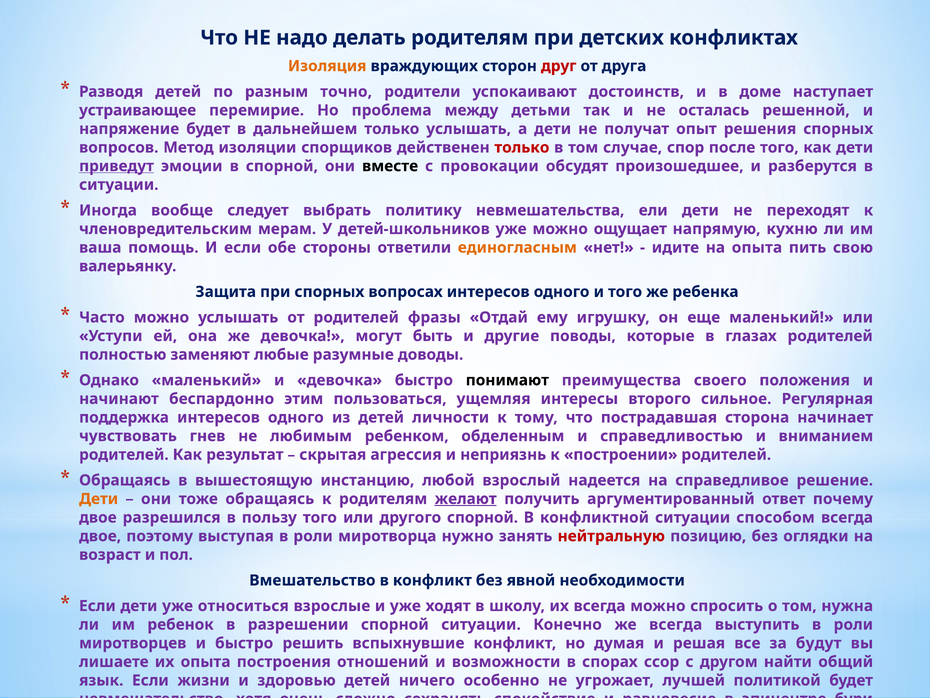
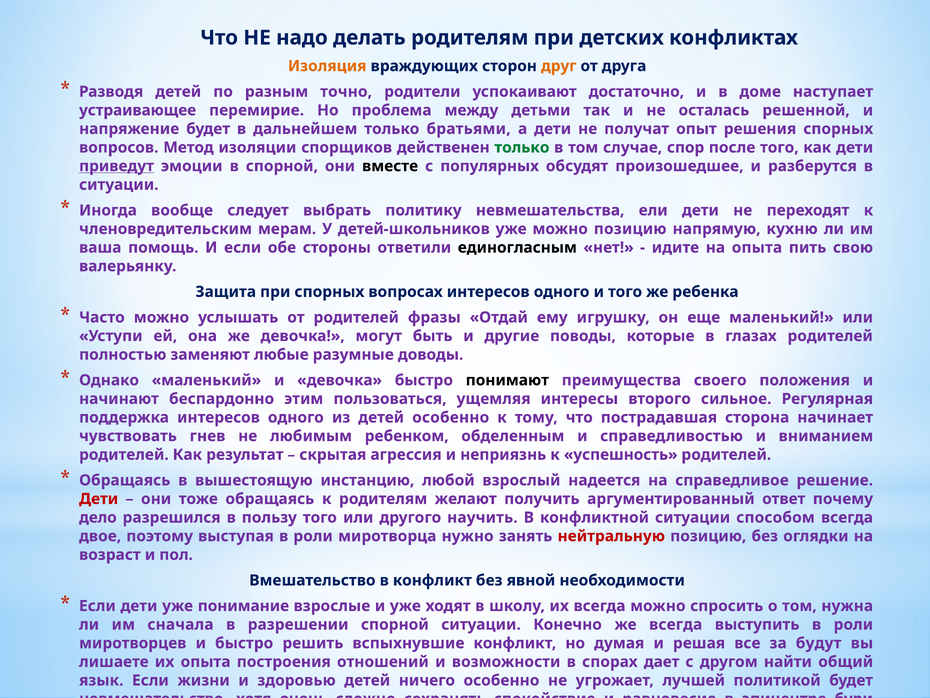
друг colour: red -> orange (559, 66)
достоинств: достоинств -> достаточно (636, 92)
только услышать: услышать -> братьями (469, 129)
только colour: red -> green (522, 147)
провокации: провокации -> популярных (490, 166)
можно ощущает: ощущает -> позицию (630, 229)
единогласным colour: orange -> black (517, 247)
детей личности: личности -> особенно (451, 417)
построении: построении -> успешность (621, 454)
Дети colour: orange -> red (99, 499)
желают underline: present -> none (466, 499)
двое: двое -> дело (98, 517)
другого спорной: спорной -> научить (482, 517)
относиться: относиться -> понимание (243, 606)
ребенок: ребенок -> сначала (180, 624)
ссор: ссор -> дает (662, 661)
